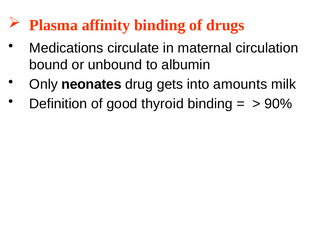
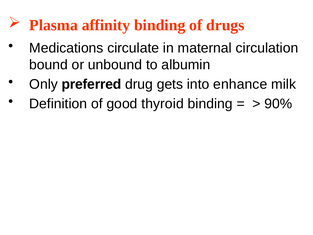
neonates: neonates -> preferred (91, 84)
amounts: amounts -> enhance (240, 84)
